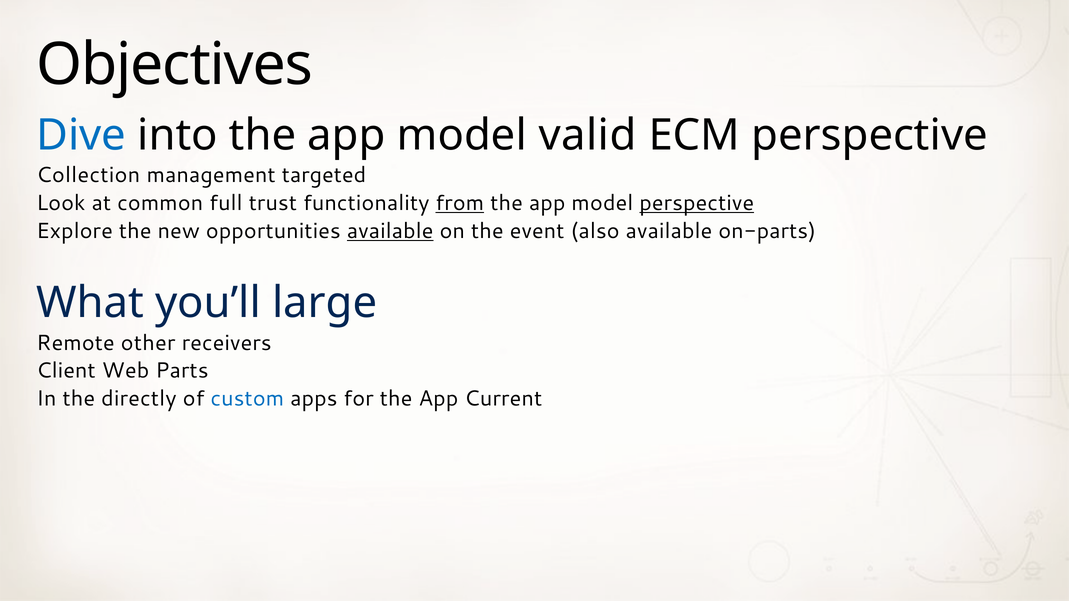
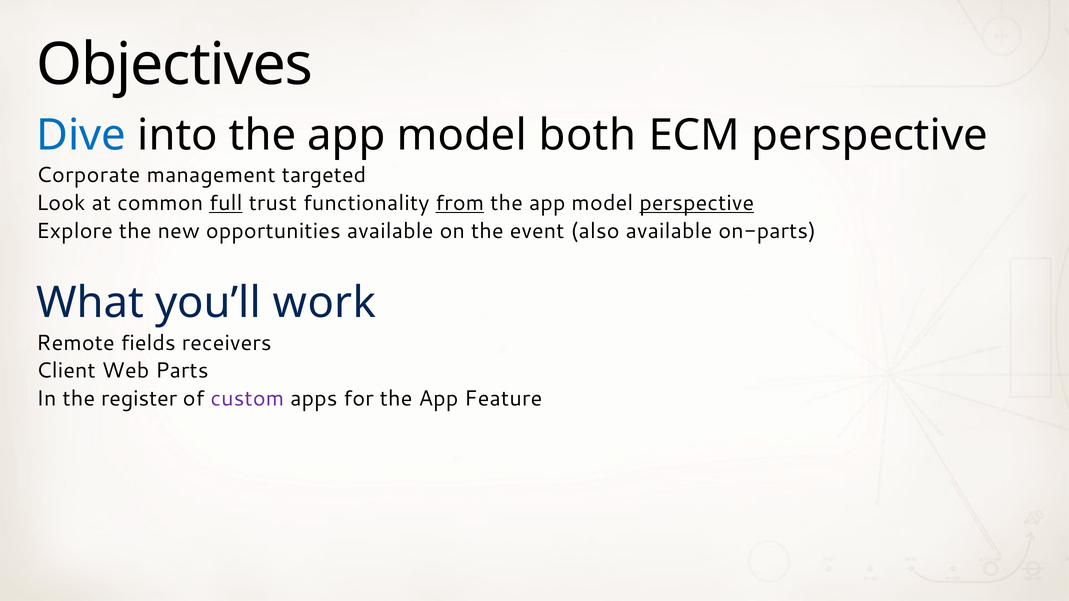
valid: valid -> both (587, 135)
Collection: Collection -> Corporate (88, 175)
full underline: none -> present (226, 203)
available underline: present -> none (390, 231)
large: large -> work (325, 303)
other: other -> fields (148, 343)
directly: directly -> register (139, 399)
custom colour: blue -> purple (247, 399)
Current: Current -> Feature (503, 399)
